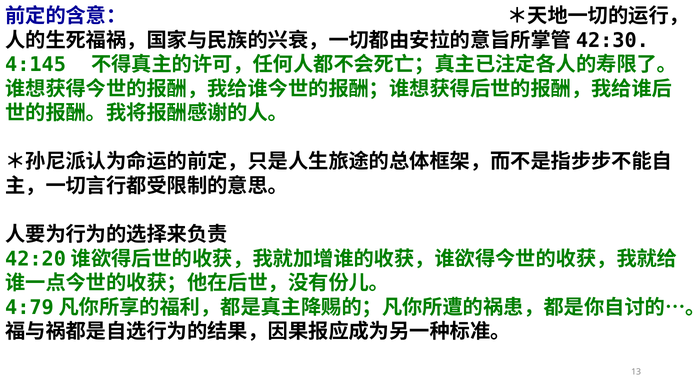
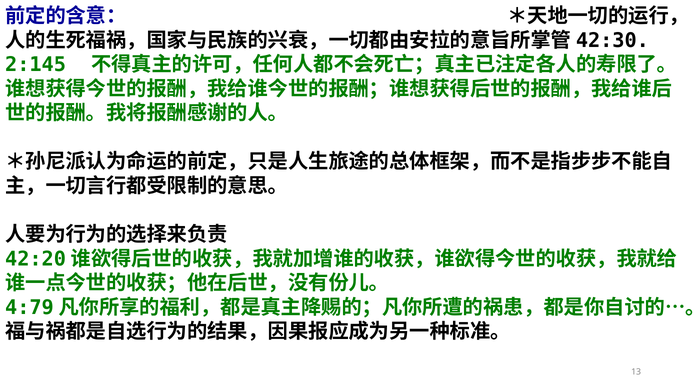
4:145: 4:145 -> 2:145 (36, 65)
